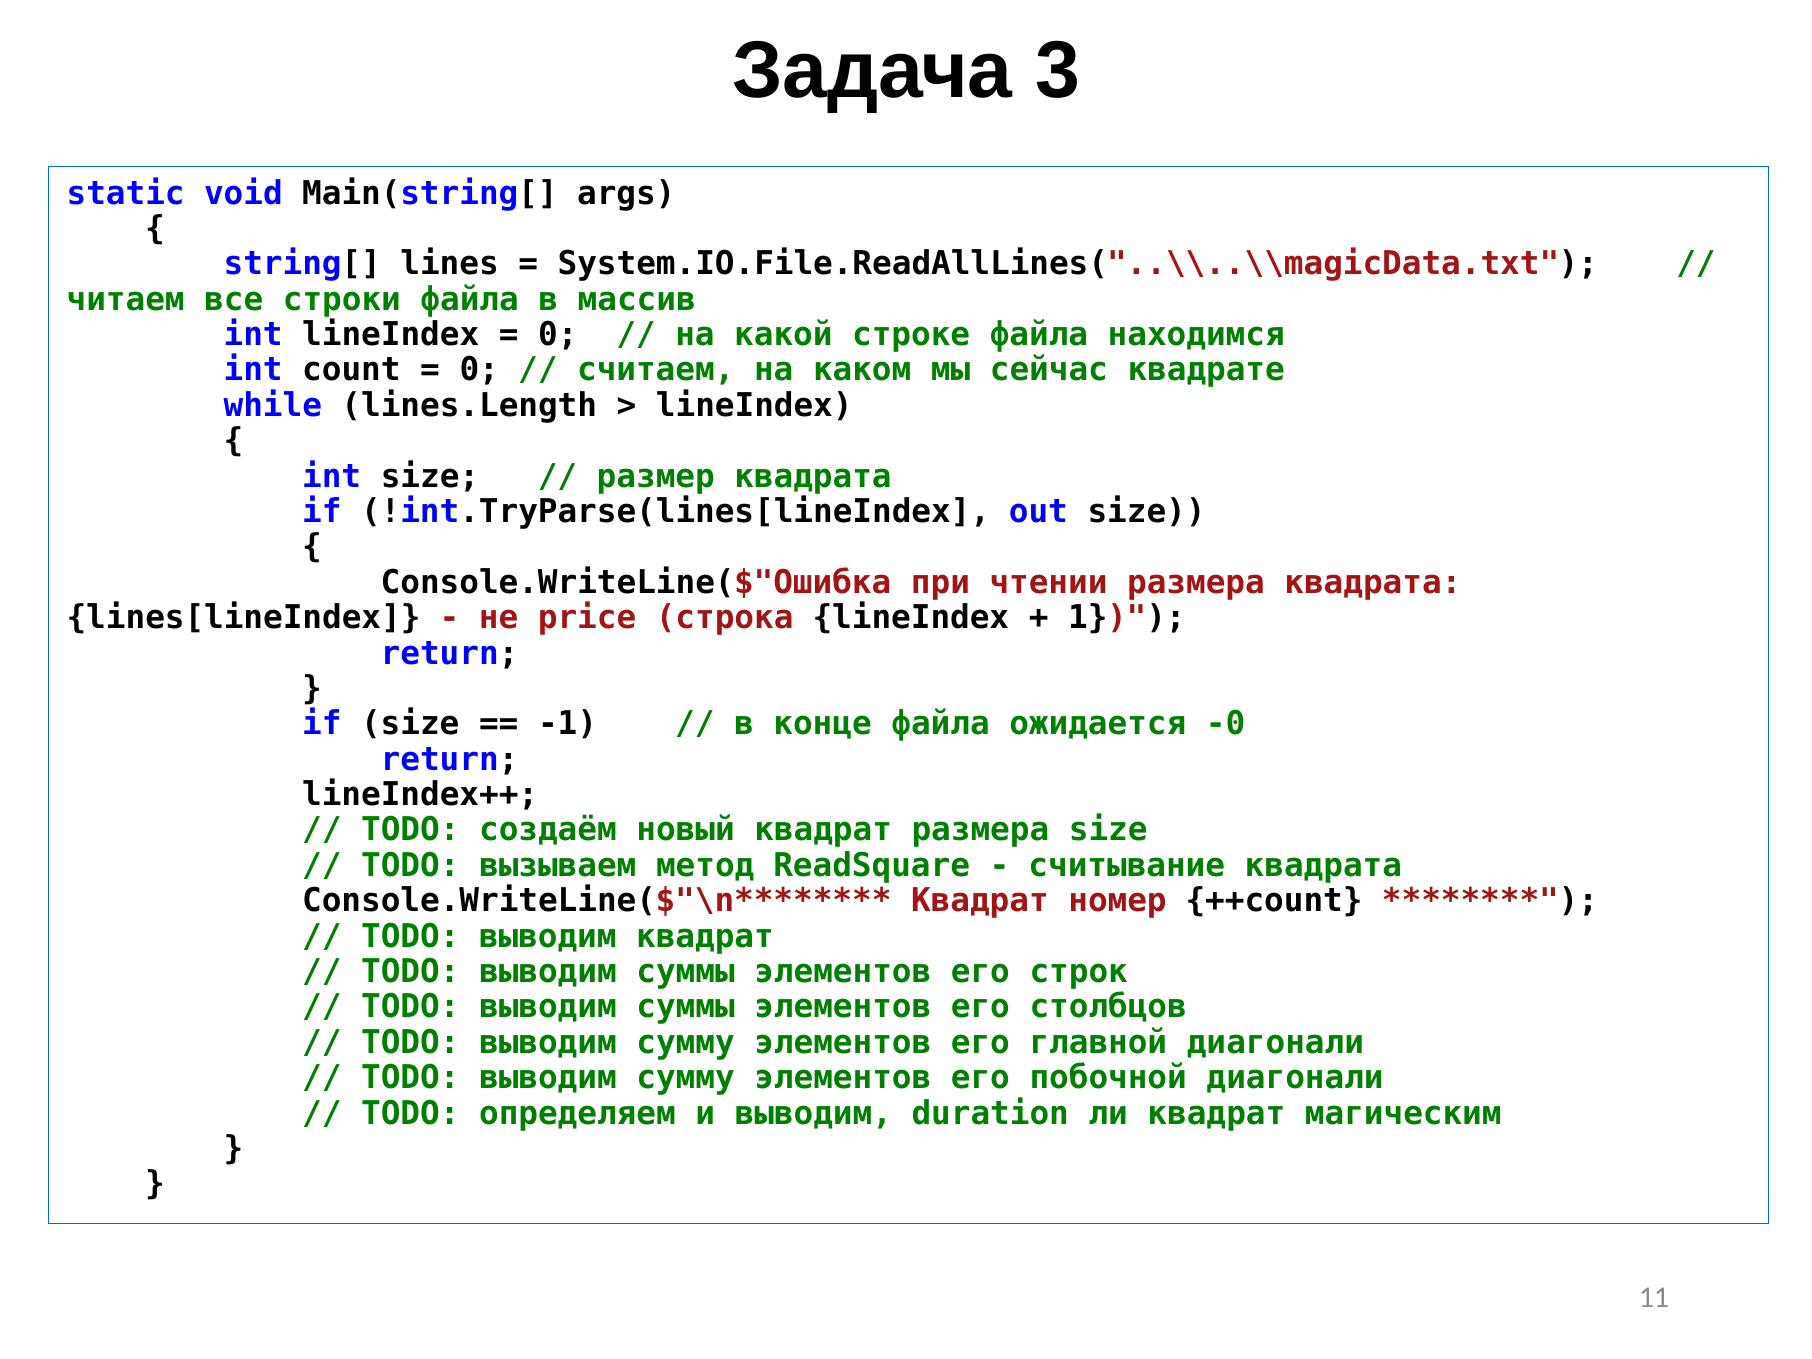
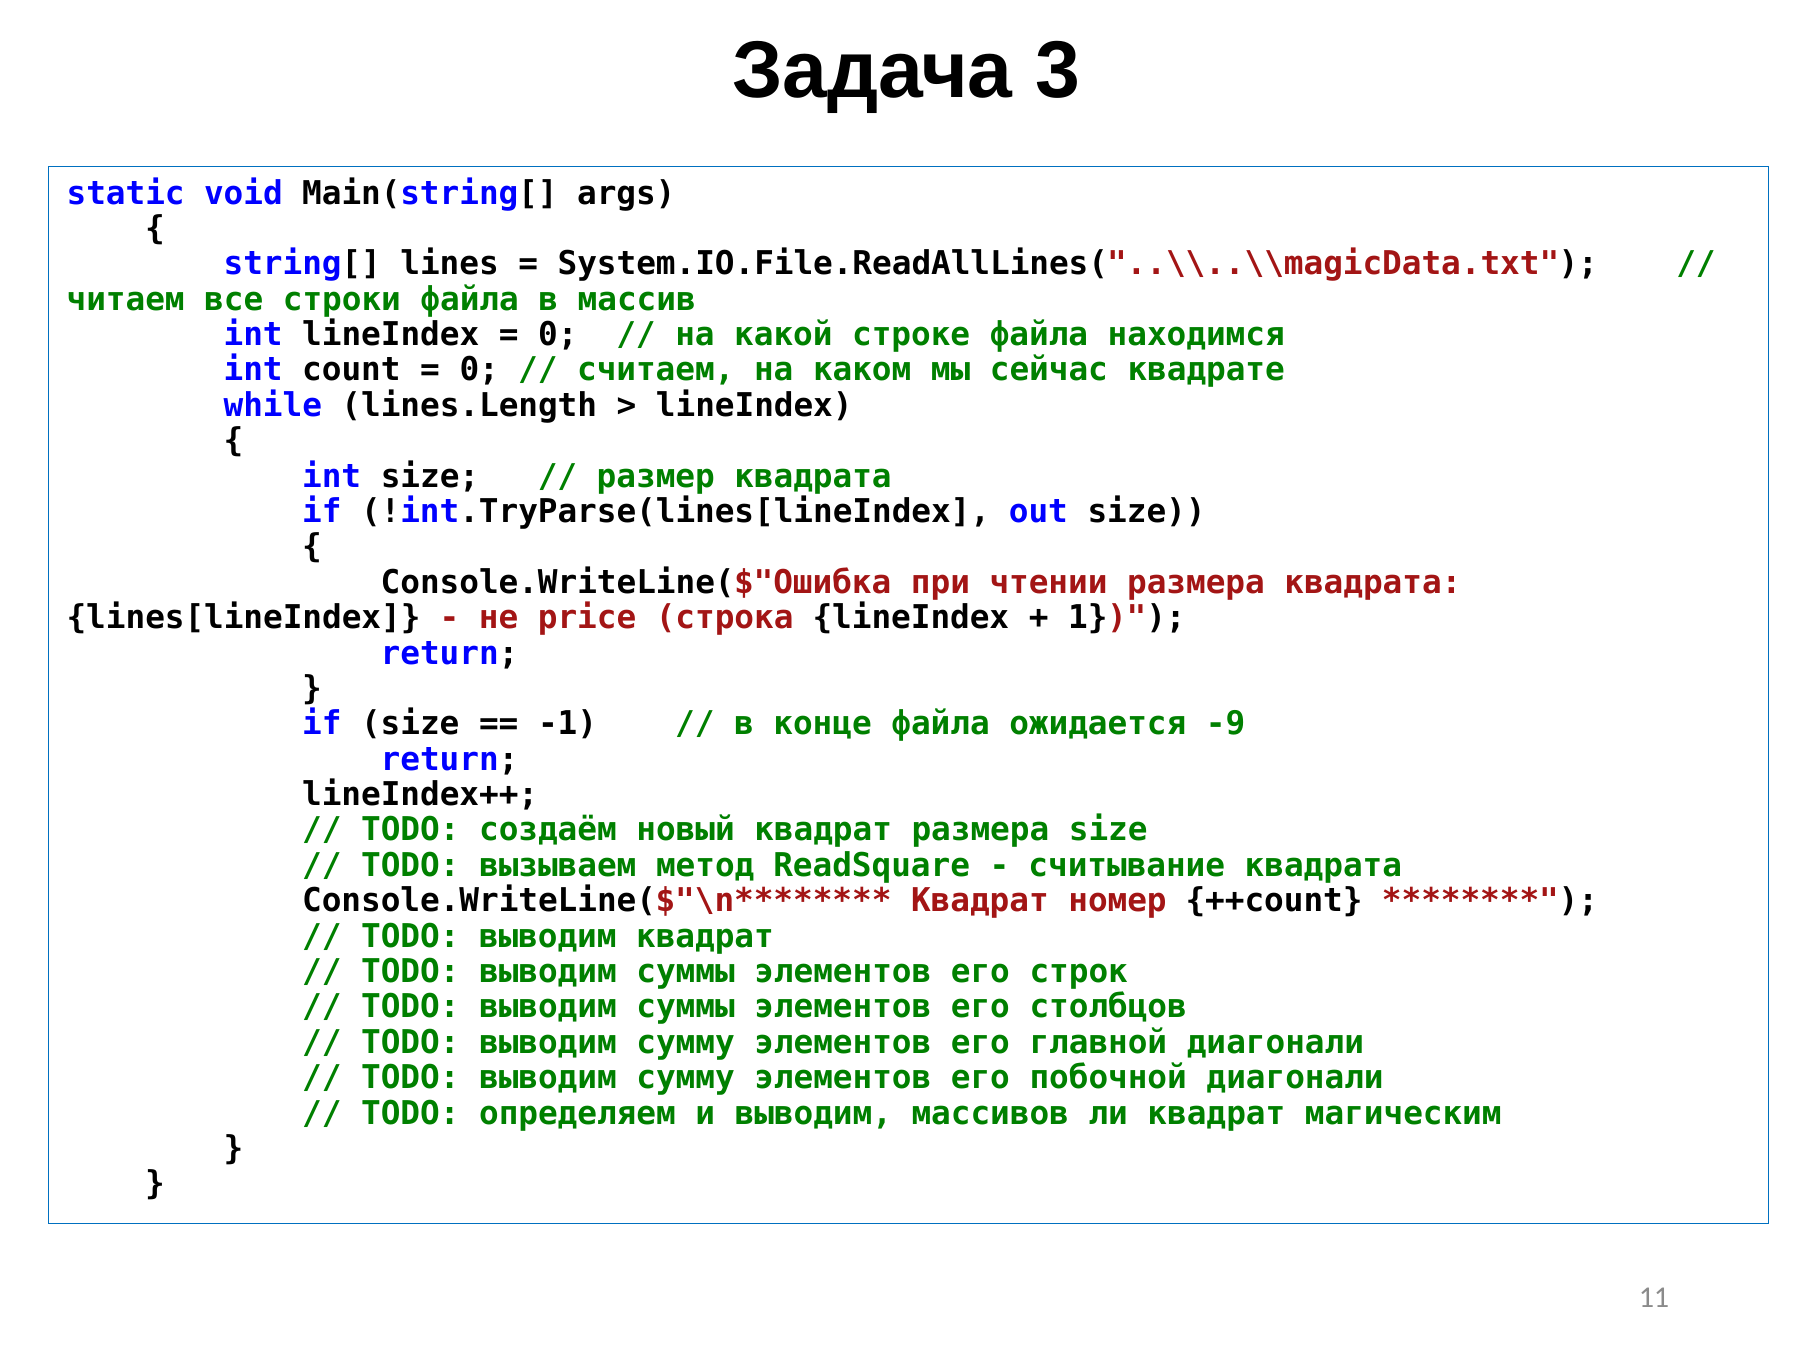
-0: -0 -> -9 (1226, 724)
duration: duration -> массивов (990, 1113)
